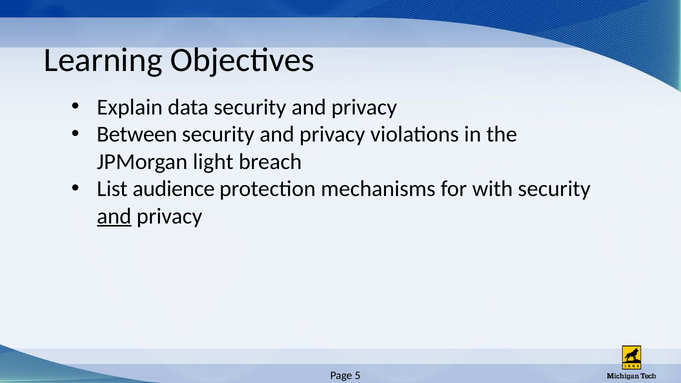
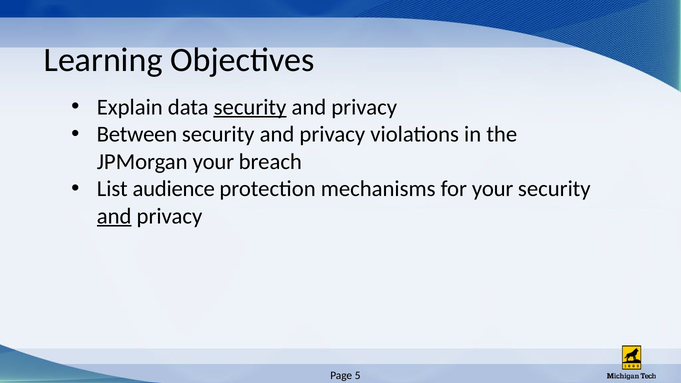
security underline: none -> present (250, 107)
JPMorgan light: light -> your (213, 162)
for with: with -> your (493, 189)
